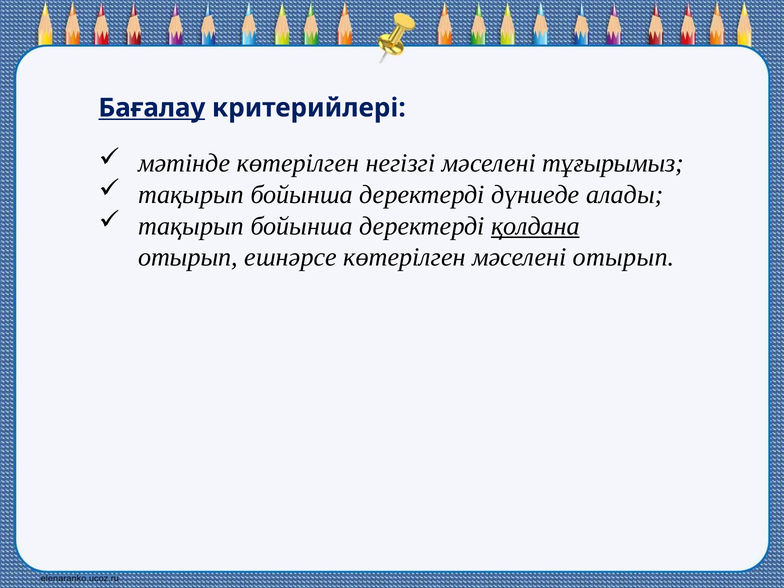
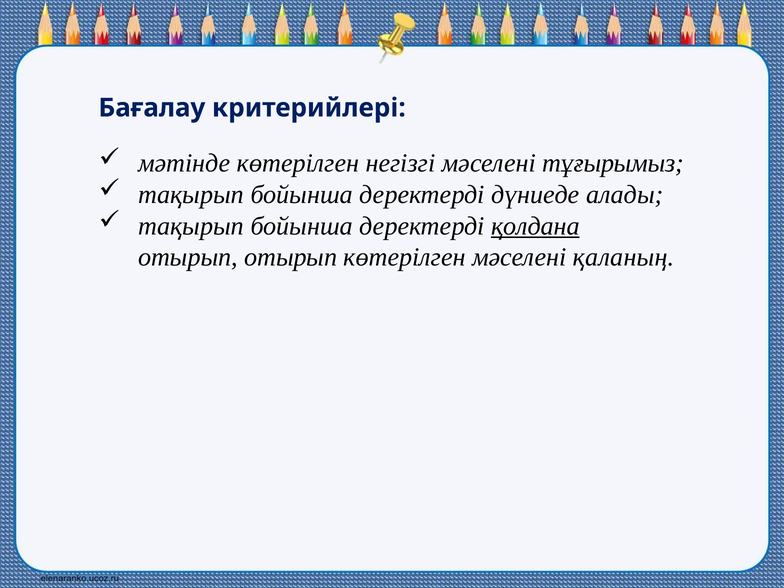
Бағалау underline: present -> none (152, 108)
отырып ешнәрсе: ешнәрсе -> отырып (291, 257)
мәселені отырып: отырып -> қаланың (624, 257)
